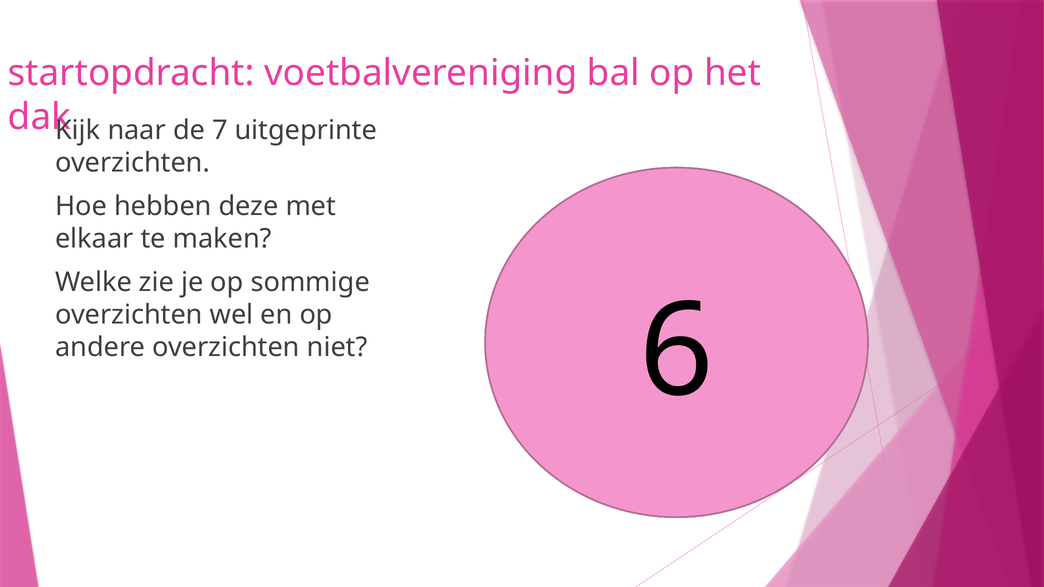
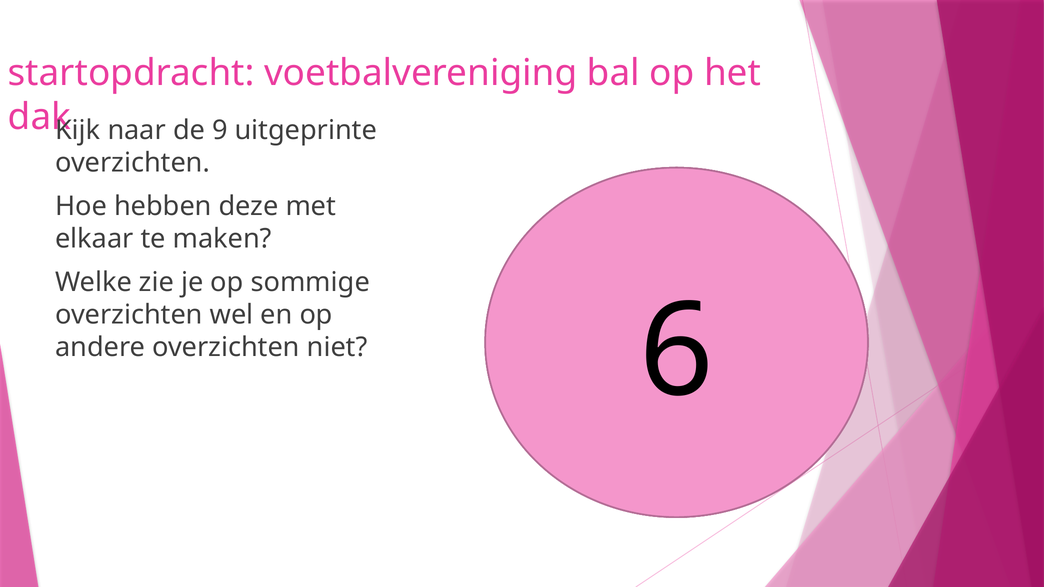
7: 7 -> 9 (220, 130)
